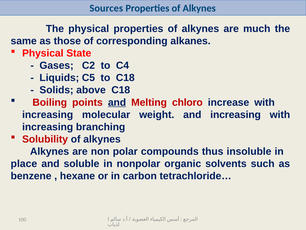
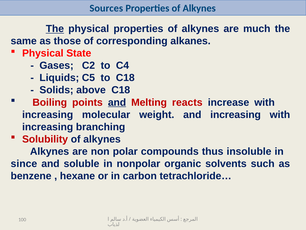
The underline: none -> present (55, 29)
chloro: chloro -> reacts (187, 102)
place: place -> since (24, 163)
